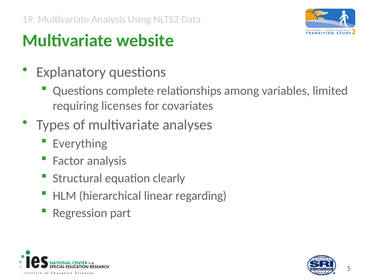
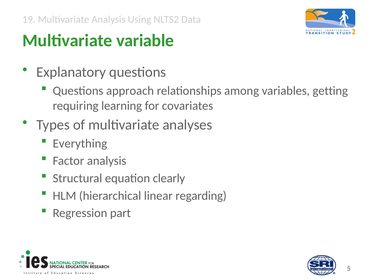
website: website -> variable (145, 41)
complete: complete -> approach (130, 91)
limited: limited -> getting (330, 91)
licenses: licenses -> learning (122, 106)
